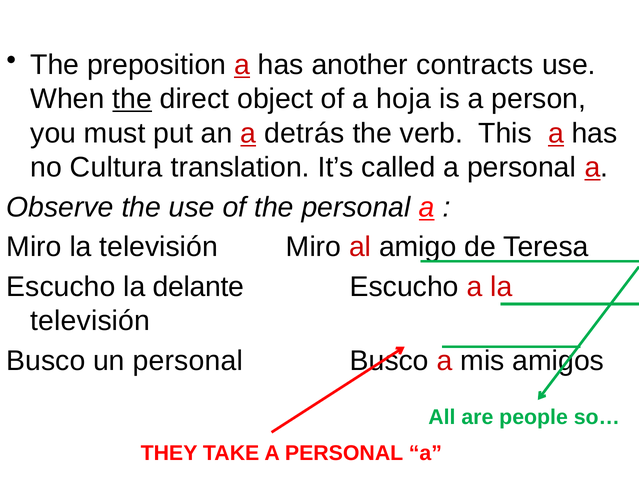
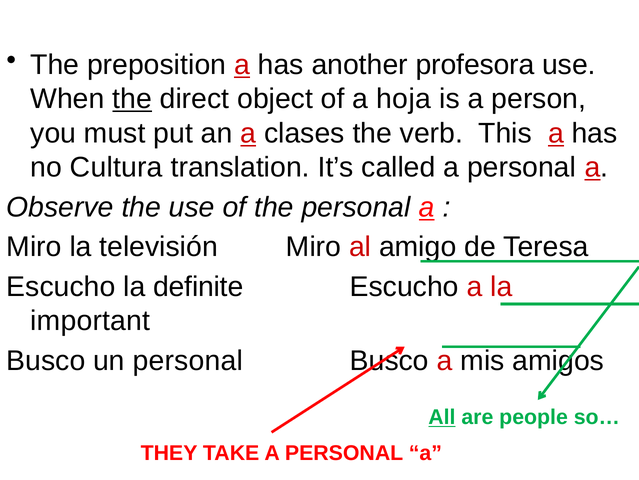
contracts: contracts -> profesora (475, 65)
detrás: detrás -> clases (304, 133)
delante: delante -> definite (198, 286)
televisión: televisión -> important (90, 320)
All underline: none -> present (442, 417)
